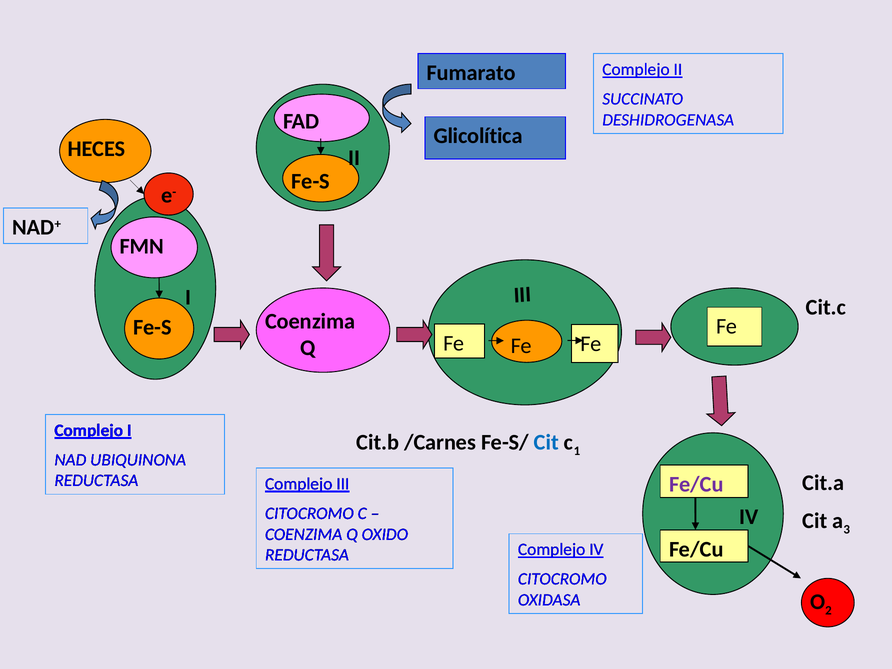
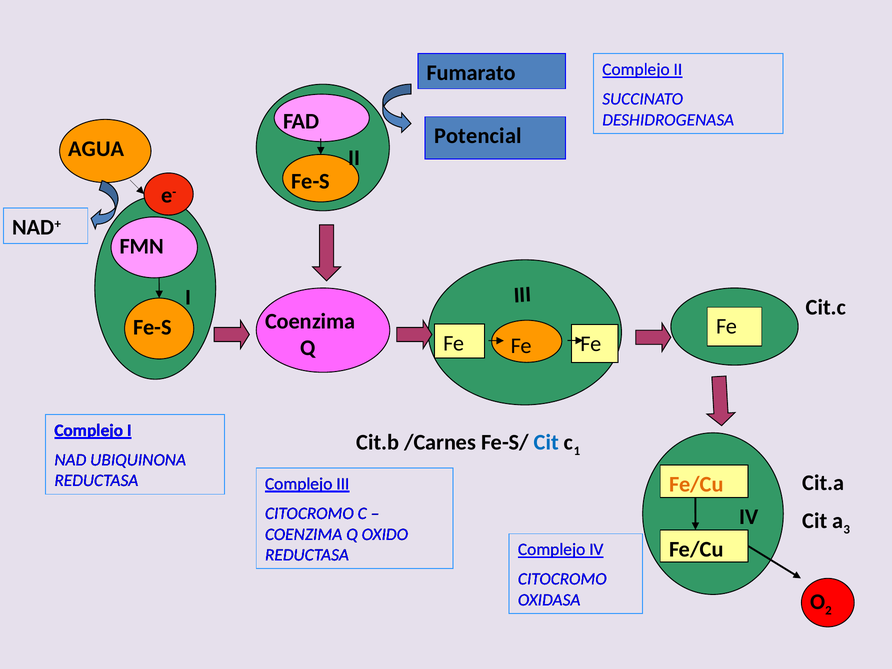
Glicolítica: Glicolítica -> Potencial (478, 136)
HECES: HECES -> AGUA (96, 149)
Fe/Cu colour: purple -> orange (696, 485)
